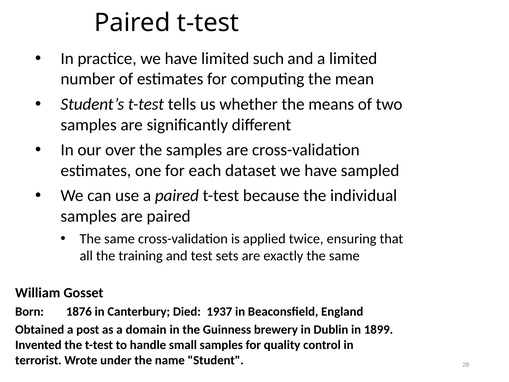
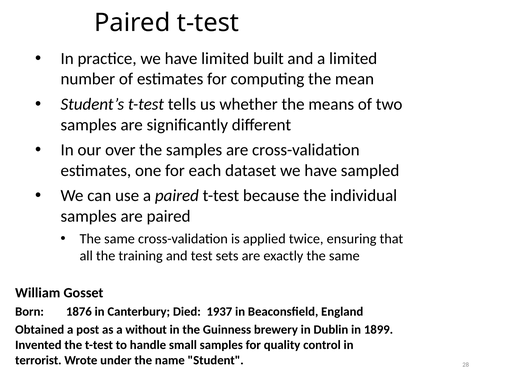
such: such -> built (268, 59)
domain: domain -> without (146, 330)
